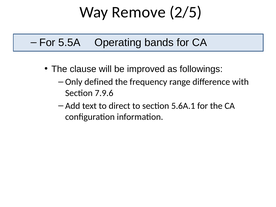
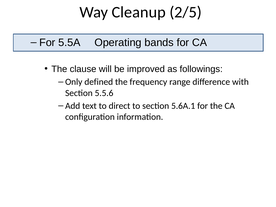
Remove: Remove -> Cleanup (139, 12)
7.9.6: 7.9.6 -> 5.5.6 (104, 93)
